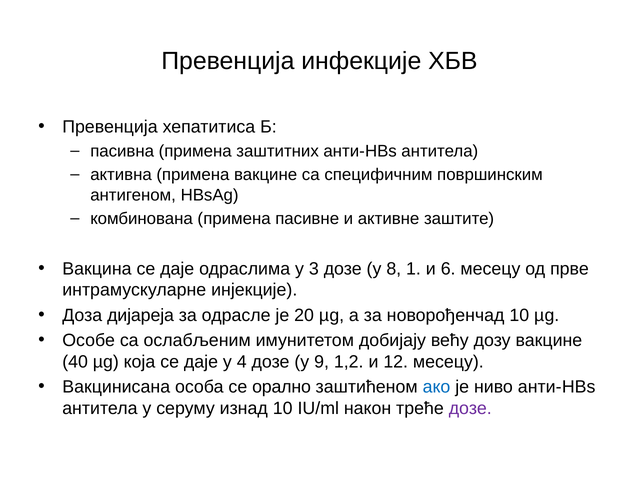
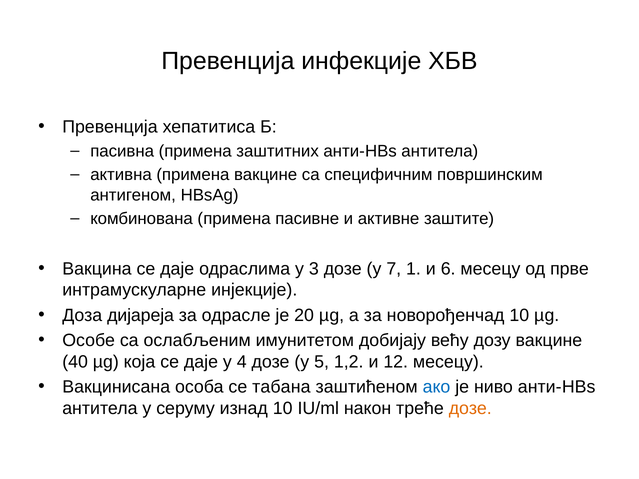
8: 8 -> 7 (394, 269)
9: 9 -> 5 (322, 362)
орално: орално -> табана (281, 387)
дозе colour: purple -> orange (470, 408)
